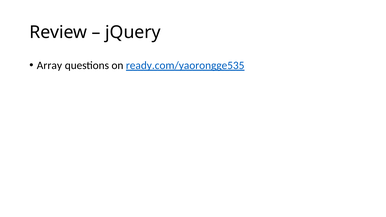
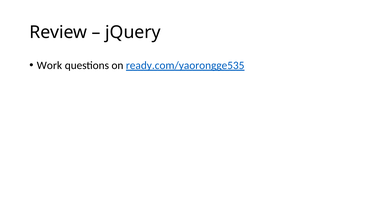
Array: Array -> Work (49, 65)
